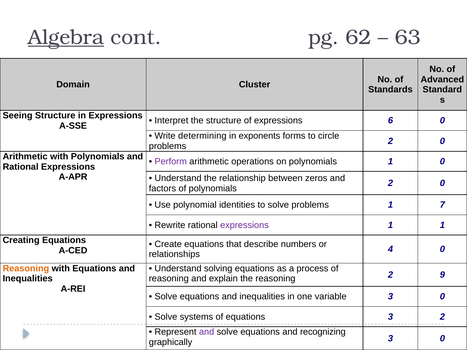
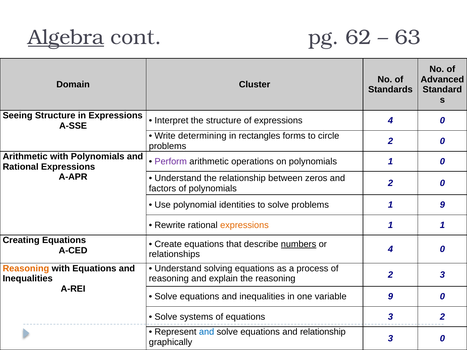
expressions 6: 6 -> 4 (390, 121)
exponents: exponents -> rectangles (259, 136)
1 7: 7 -> 9 (442, 205)
expressions colour: purple -> orange (244, 225)
numbers underline: none -> present (299, 244)
2 9: 9 -> 3 (442, 275)
variable 3: 3 -> 9 (390, 297)
and colour: purple -> blue (207, 332)
and recognizing: recognizing -> relationship (323, 332)
